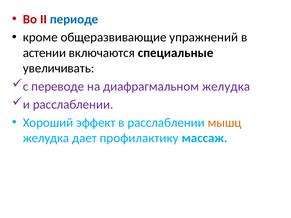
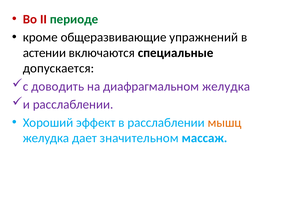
периоде colour: blue -> green (74, 19)
увеличивать: увеличивать -> допускается (59, 68)
переводе: переводе -> доводить (58, 86)
профилактику: профилактику -> значительном (139, 138)
